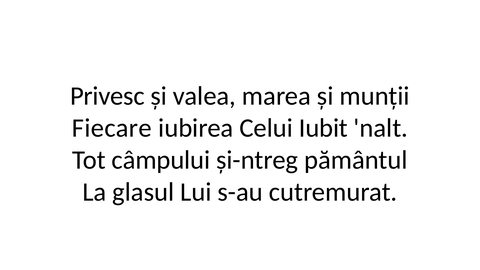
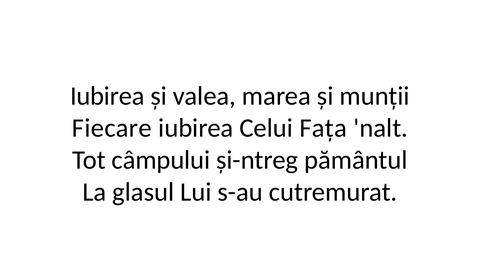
Privesc: Privesc -> Iubirea (107, 96)
Iubit: Iubit -> Fața (323, 128)
